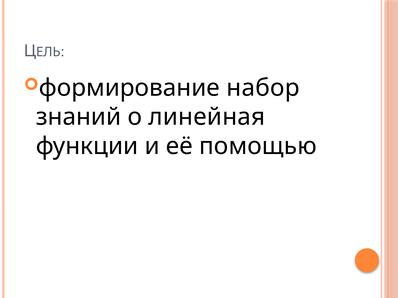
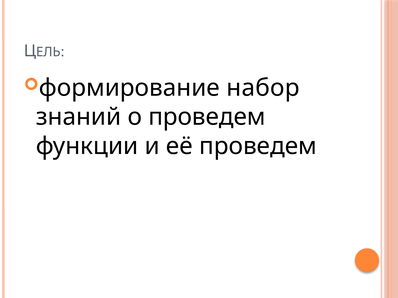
о линейная: линейная -> проведем (207, 117)
её помощью: помощью -> проведем (258, 146)
